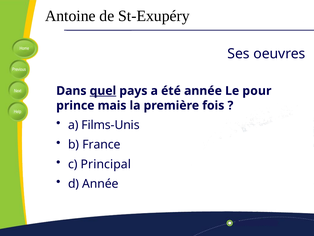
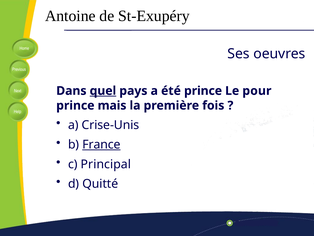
été année: année -> prince (203, 91)
Films-Unis: Films-Unis -> Crise-Unis (110, 125)
France underline: none -> present (101, 144)
d Année: Année -> Quitté (100, 183)
